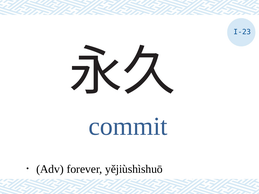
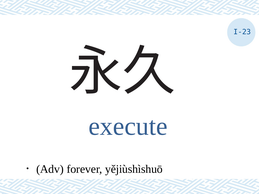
commit: commit -> execute (128, 127)
